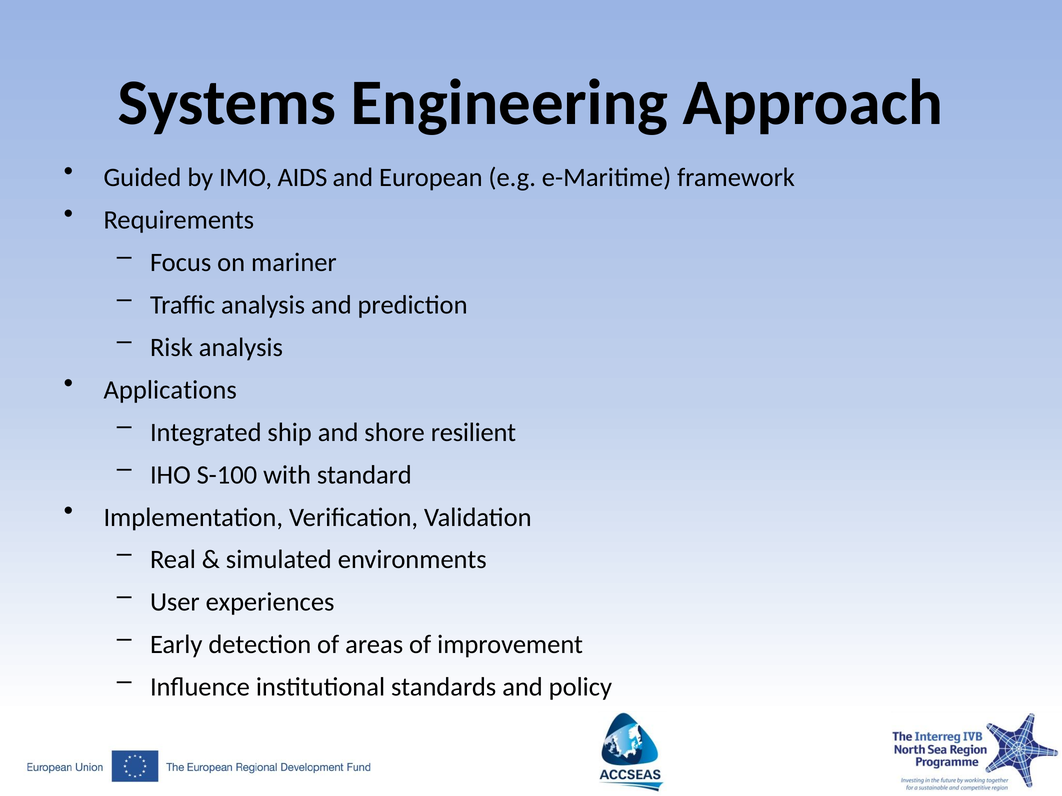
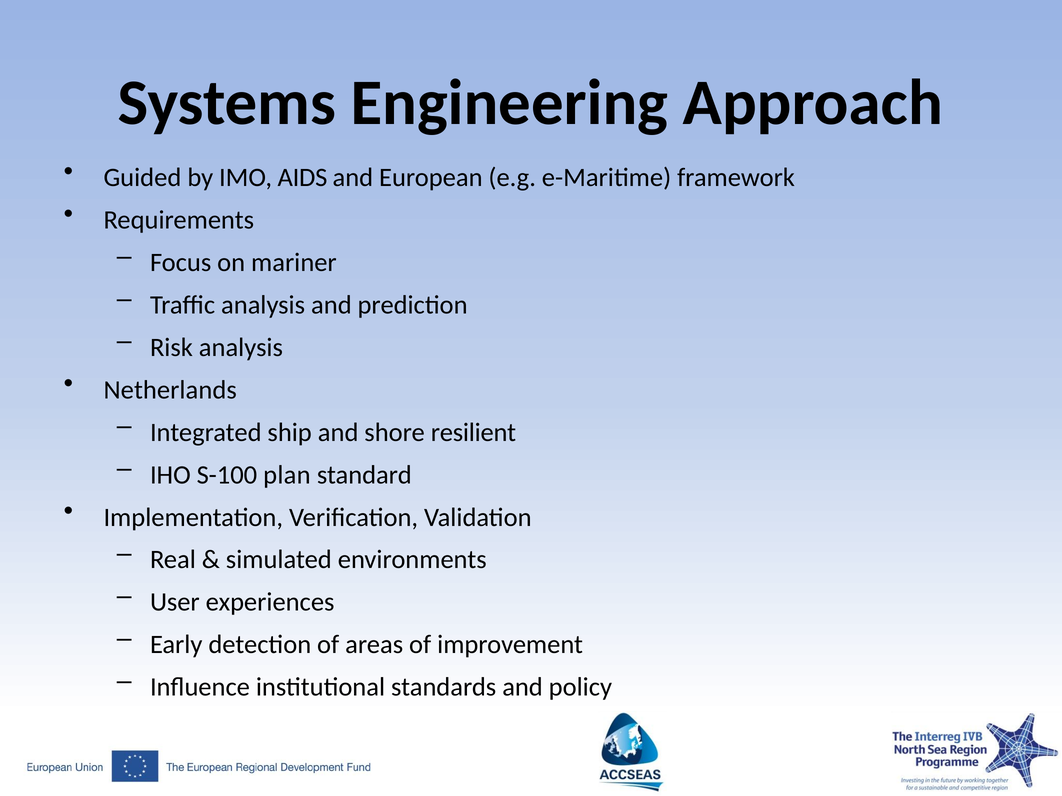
Applications: Applications -> Netherlands (170, 390)
with: with -> plan (287, 475)
